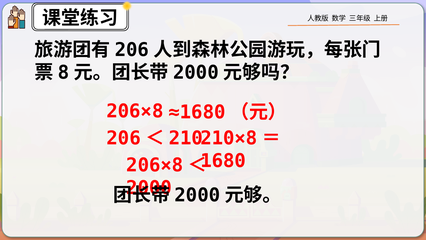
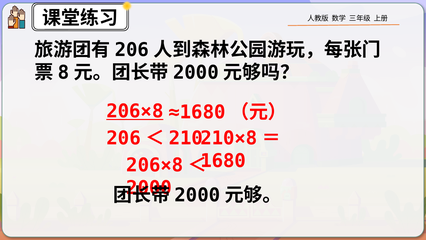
206×8 underline: none -> present (135, 111)
